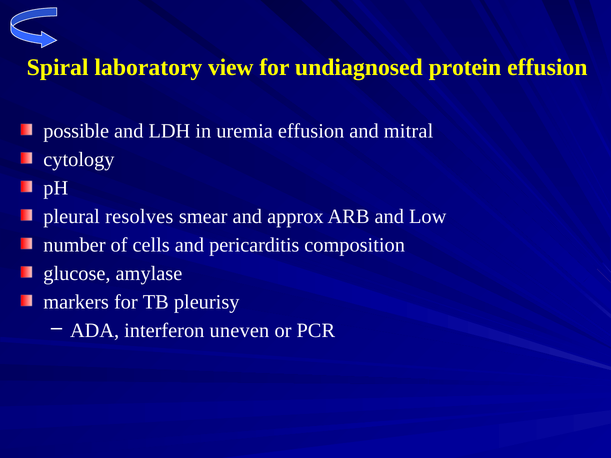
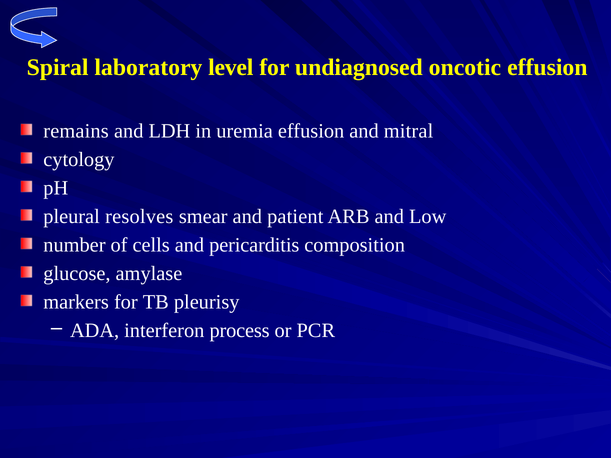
view: view -> level (231, 68)
protein: protein -> oncotic (465, 68)
possible: possible -> remains (76, 131)
approx: approx -> patient (295, 217)
uneven: uneven -> process (240, 331)
